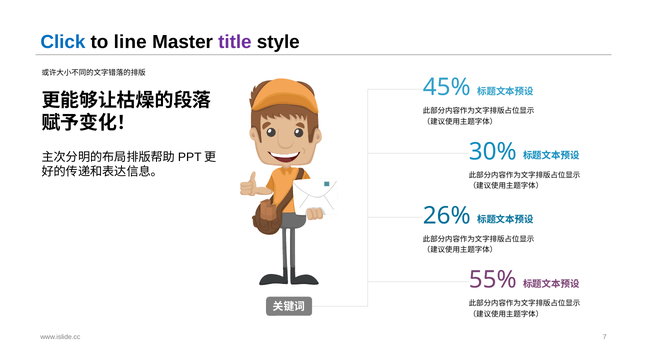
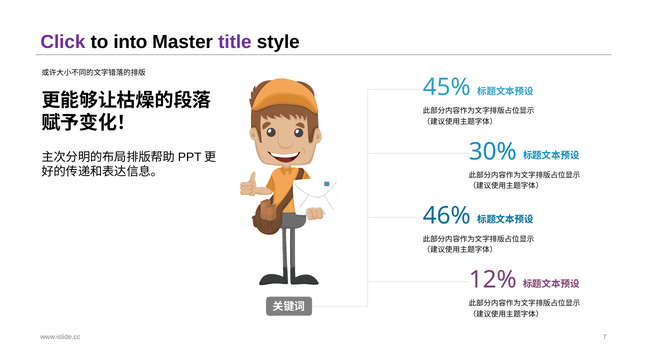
Click colour: blue -> purple (63, 42)
line: line -> into (130, 42)
26%: 26% -> 46% (447, 216)
55%: 55% -> 12% (493, 280)
